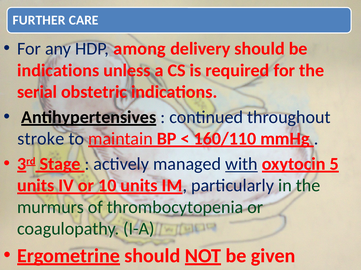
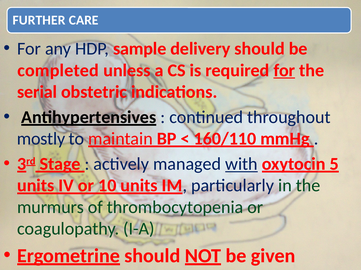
among: among -> sample (140, 49)
indications: indications -> completed (58, 71)
for underline: none -> present (284, 71)
stroke: stroke -> mostly (41, 139)
